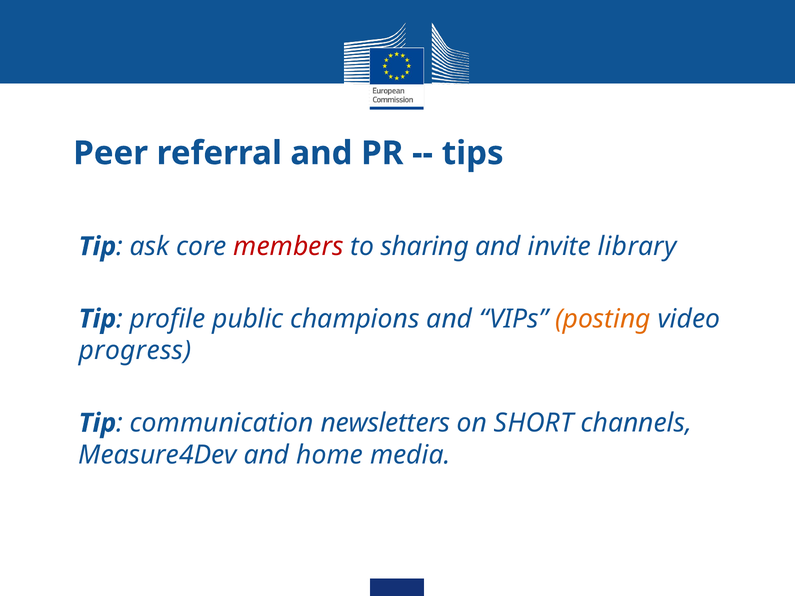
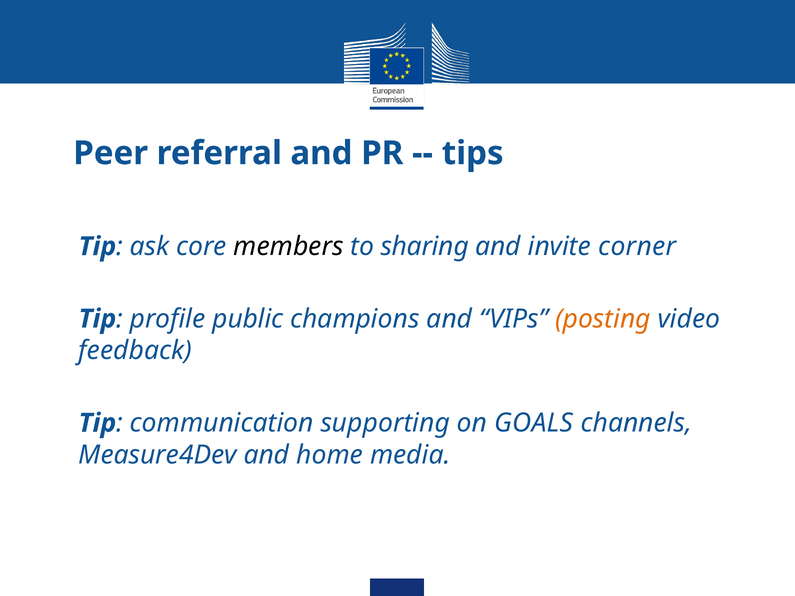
members colour: red -> black (288, 247)
library: library -> corner (637, 247)
progress: progress -> feedback (135, 351)
newsletters: newsletters -> supporting (385, 423)
SHORT: SHORT -> GOALS (534, 423)
